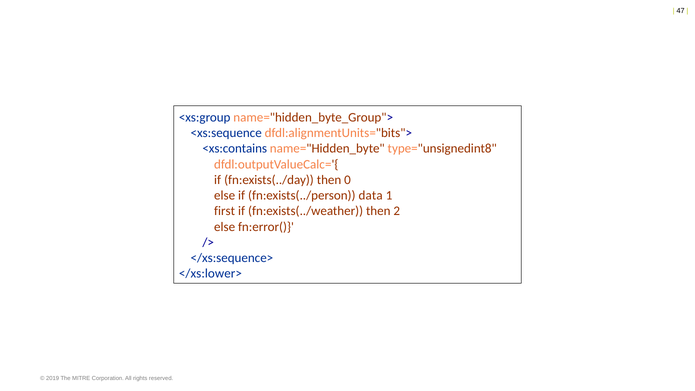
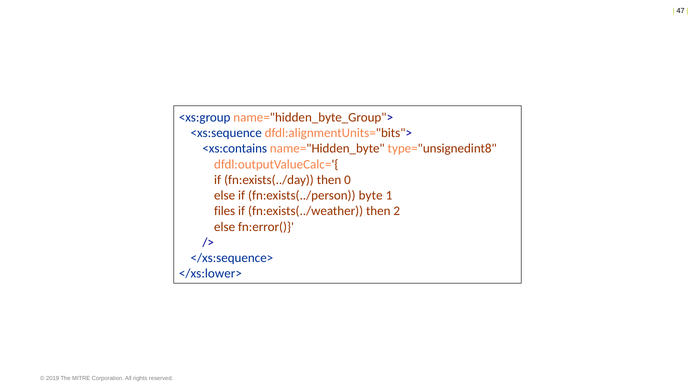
data: data -> byte (371, 195)
first: first -> files (225, 211)
